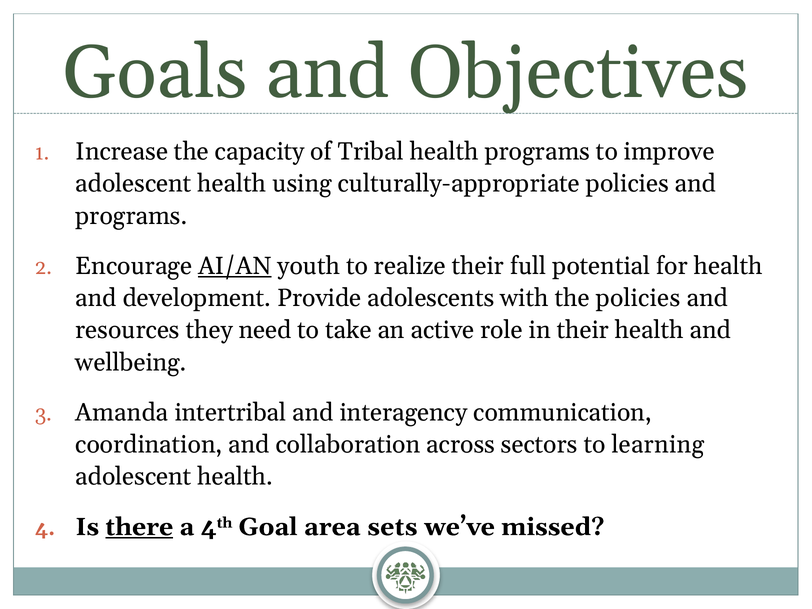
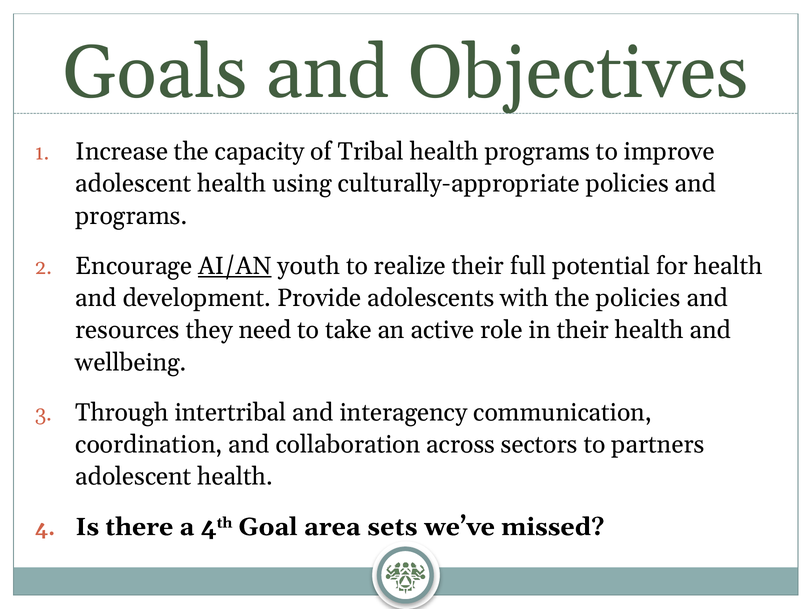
Amanda: Amanda -> Through (122, 413)
learning: learning -> partners (658, 445)
there underline: present -> none (139, 527)
